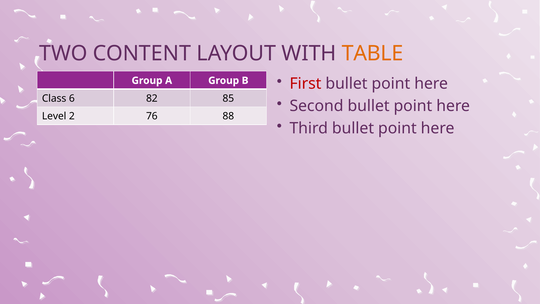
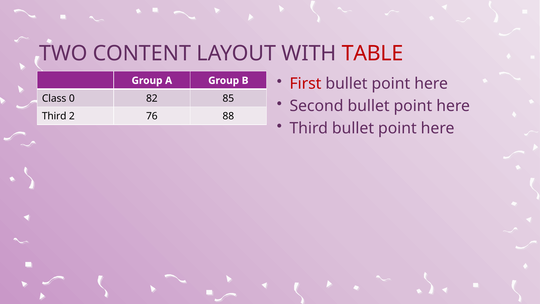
TABLE colour: orange -> red (373, 53)
6: 6 -> 0 (72, 98)
Level: Level -> Third (54, 116)
